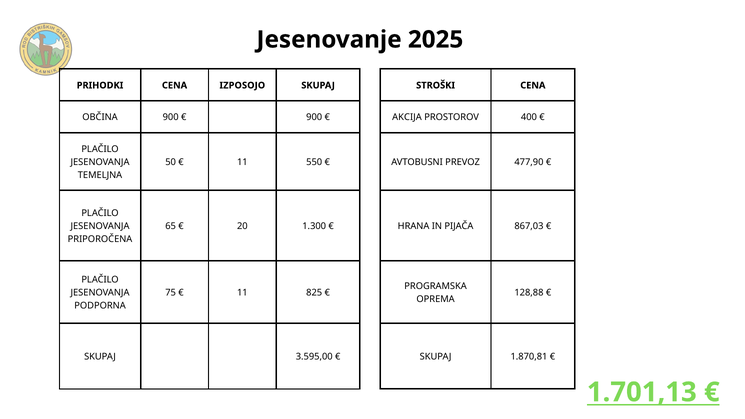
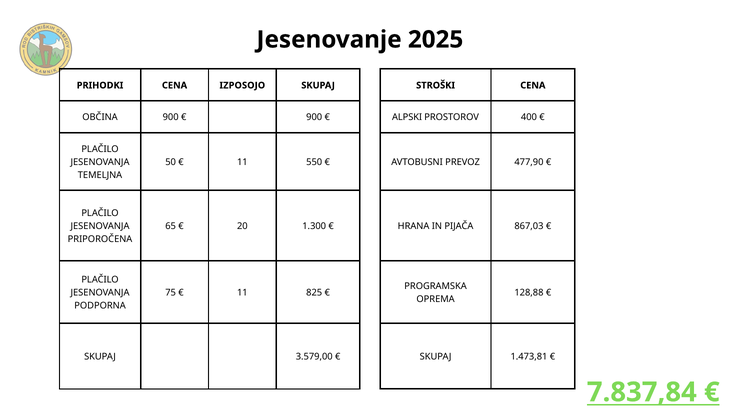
AKCIJA: AKCIJA -> ALPSKI (407, 117)
1.870,81: 1.870,81 -> 1.473,81 (529, 357)
3.595,00: 3.595,00 -> 3.579,00 (314, 357)
1.701,13: 1.701,13 -> 7.837,84 (642, 392)
